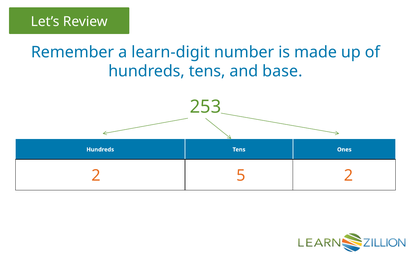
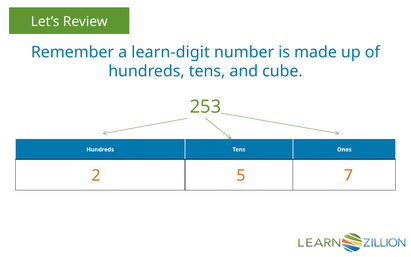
base: base -> cube (282, 71)
5 2: 2 -> 7 (348, 175)
